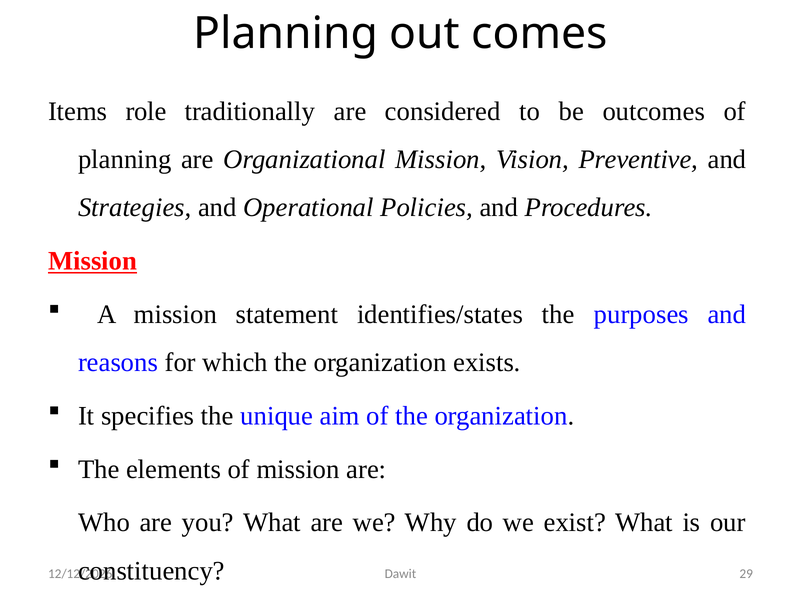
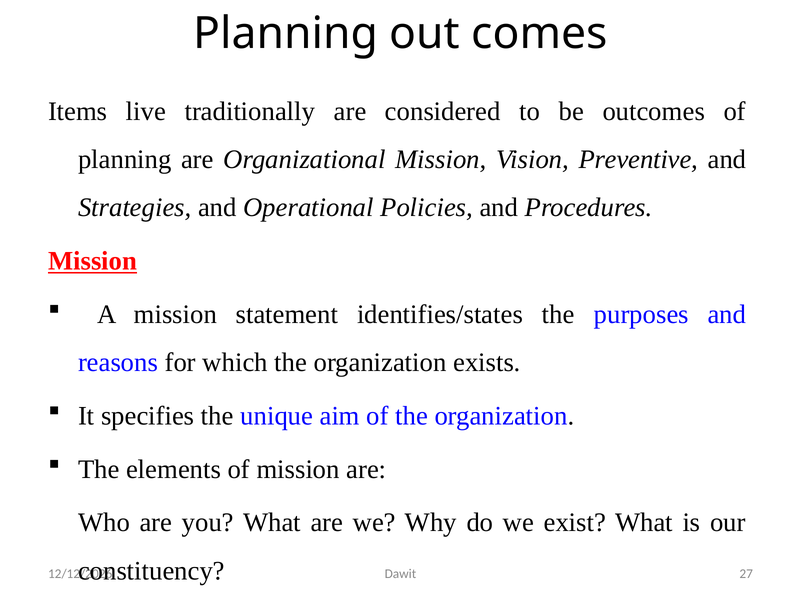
role: role -> live (146, 111)
29: 29 -> 27 (746, 574)
